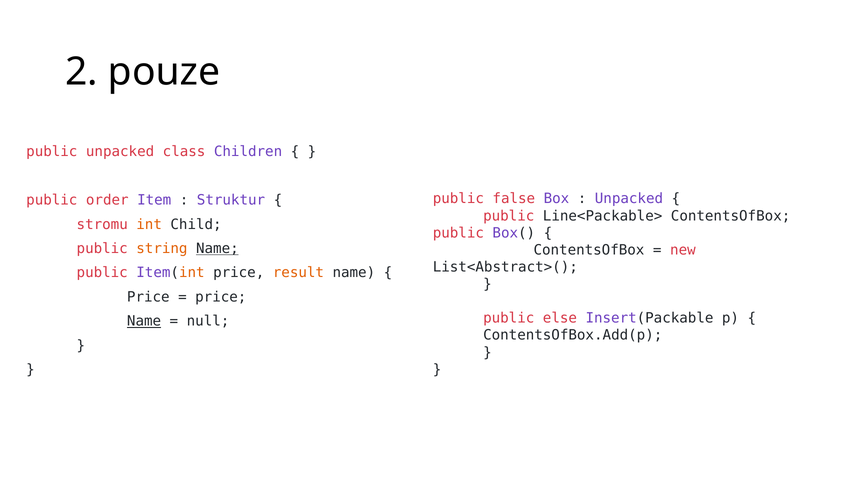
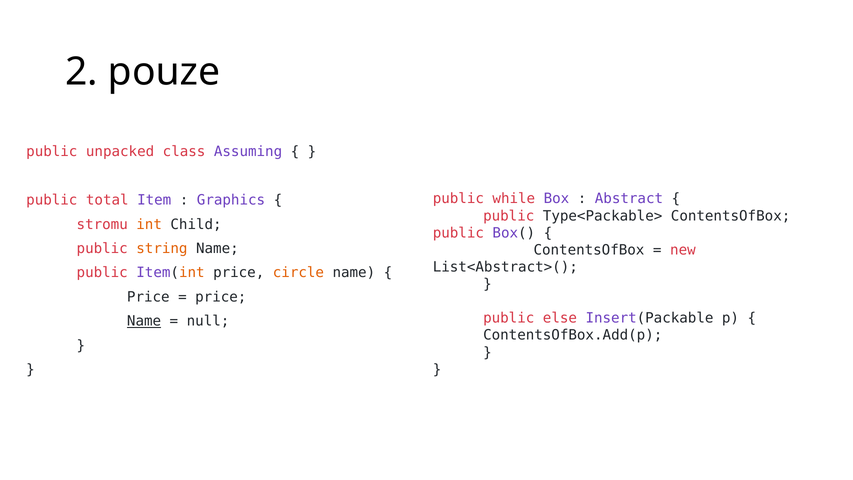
Children: Children -> Assuming (248, 152)
false: false -> while (514, 199)
Unpacked: Unpacked -> Abstract (629, 199)
order: order -> total (107, 200)
Struktur: Struktur -> Graphics (231, 200)
Line<Packable>: Line<Packable> -> Type<Packable> (603, 216)
Name underline: present -> none (217, 248)
result: result -> circle (298, 273)
